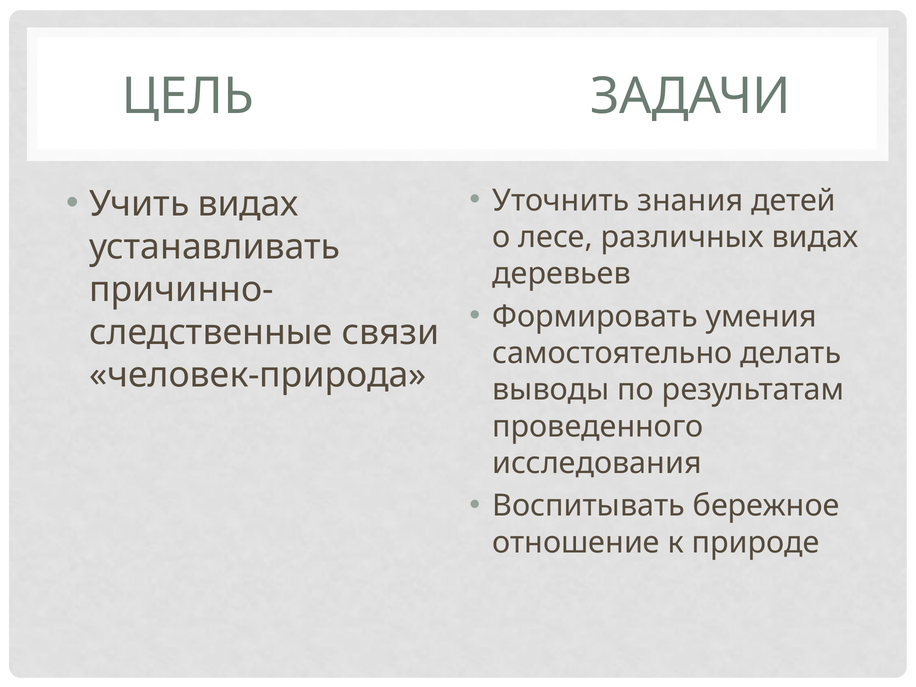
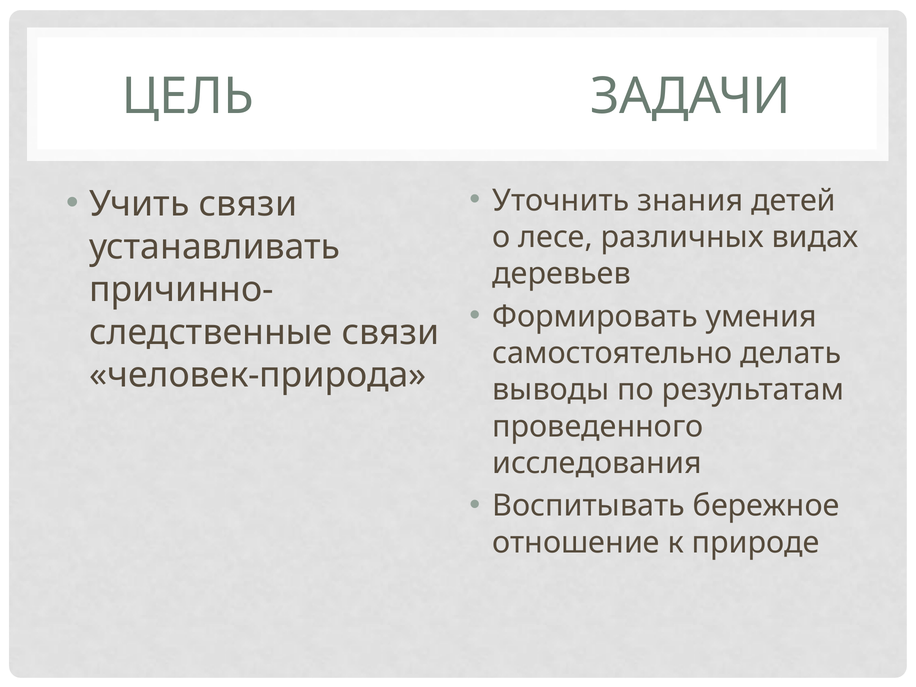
Учить видах: видах -> связи (248, 204)
